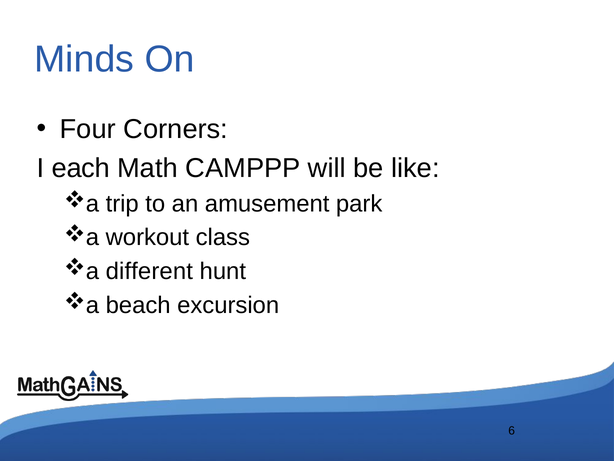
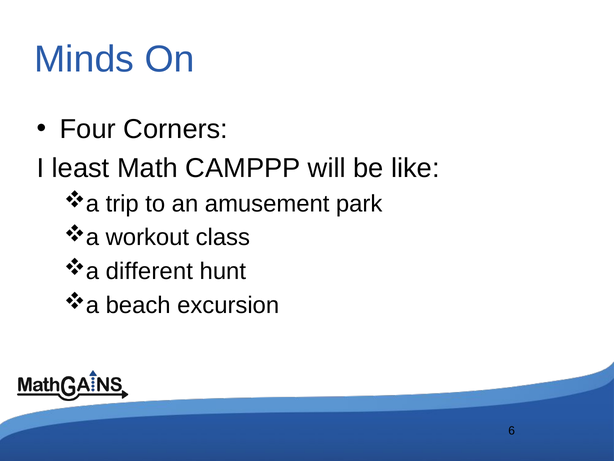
each: each -> least (81, 168)
